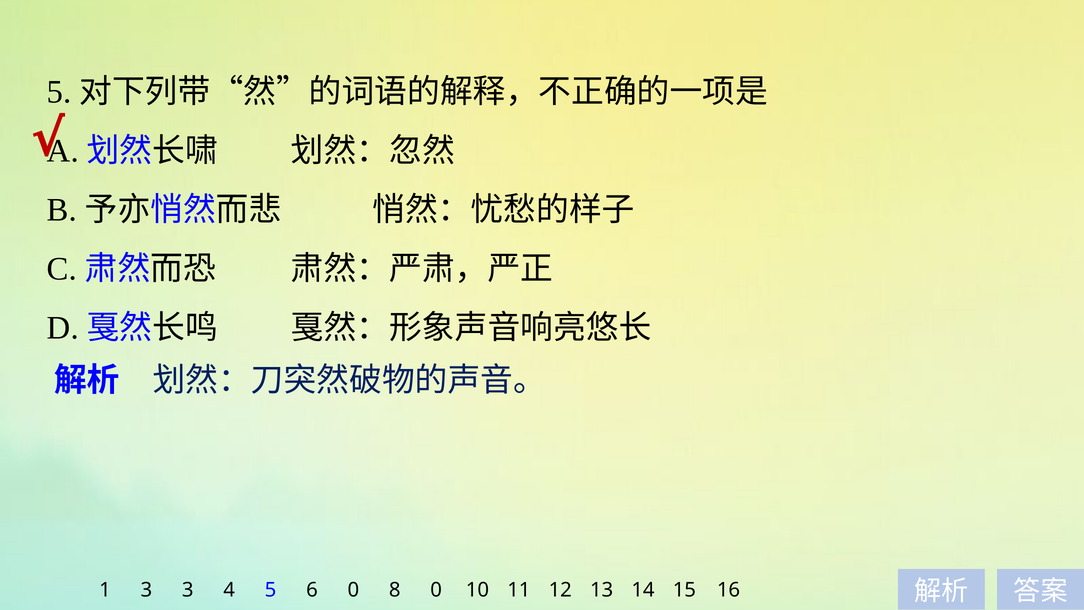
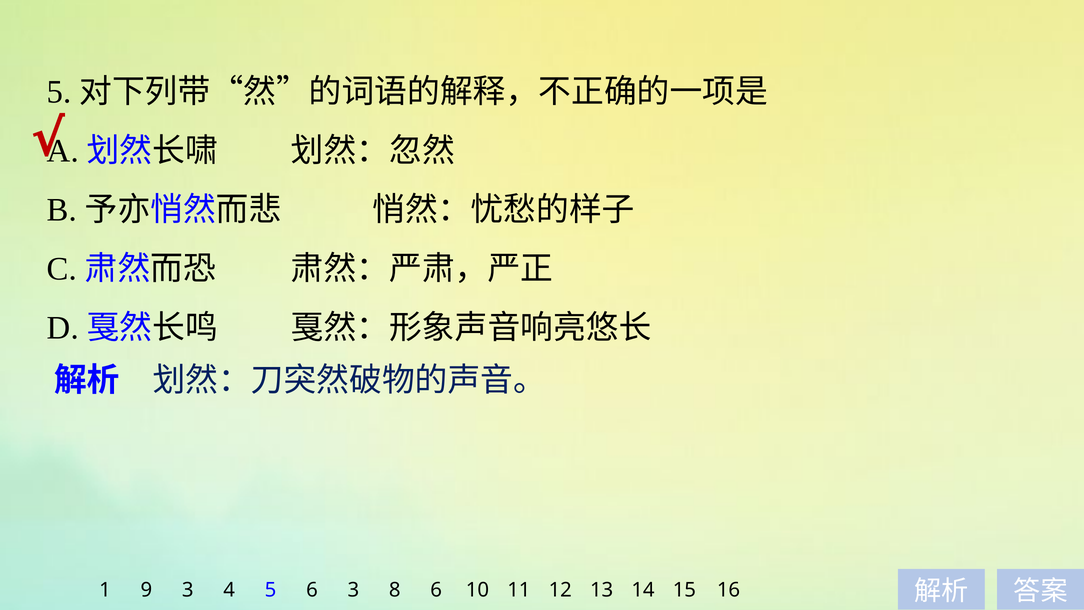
1 3: 3 -> 9 (146, 590)
6 0: 0 -> 3 (353, 590)
8 0: 0 -> 6 (436, 590)
